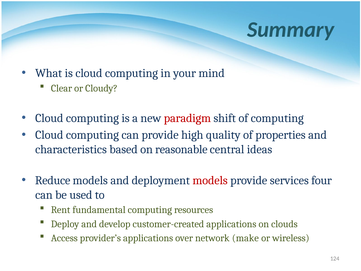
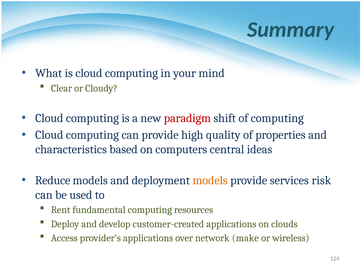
reasonable: reasonable -> computers (181, 149)
models colour: red -> orange (210, 180)
four: four -> risk (321, 180)
